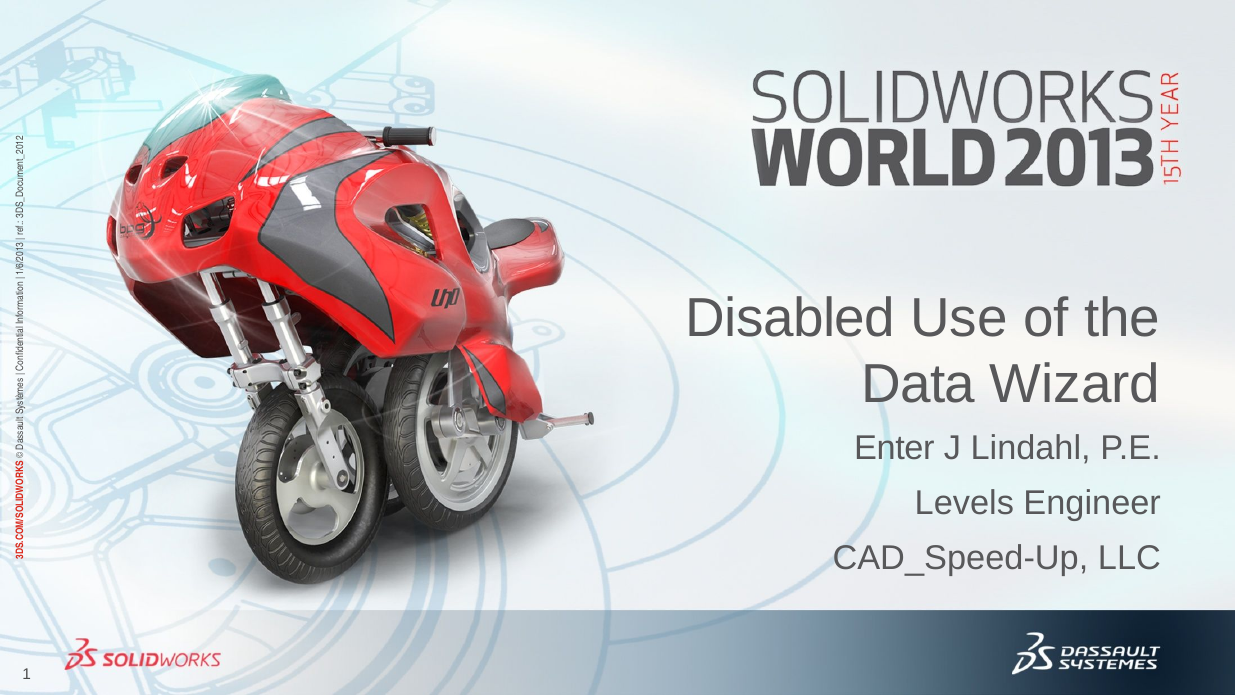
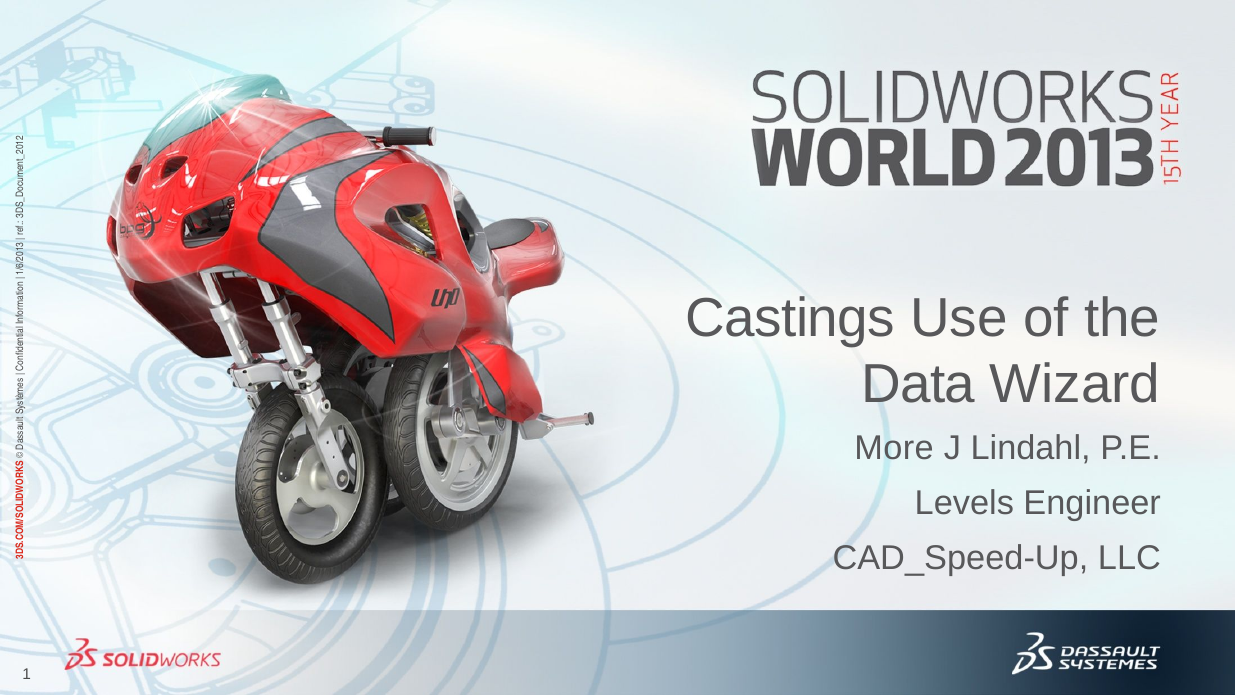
Disabled: Disabled -> Castings (790, 318)
Enter: Enter -> More (894, 448)
